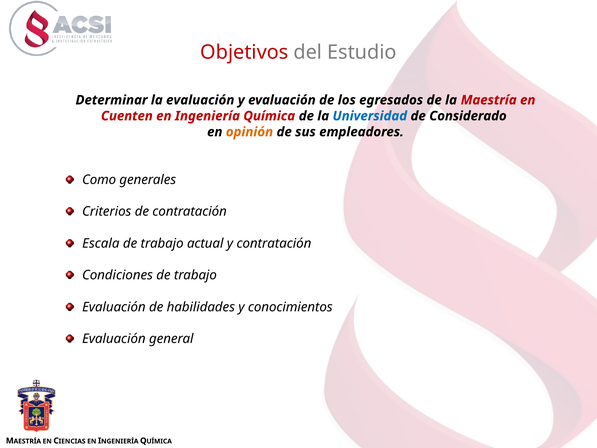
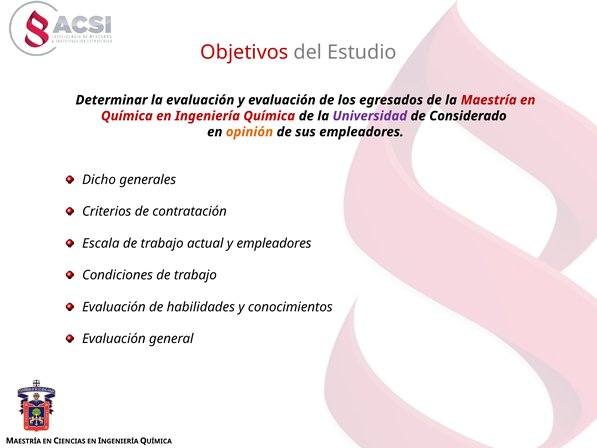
Cuenten: Cuenten -> Química (127, 116)
Universidad colour: blue -> purple (370, 116)
Como: Como -> Dicho (99, 180)
y contratación: contratación -> empleadores (274, 243)
